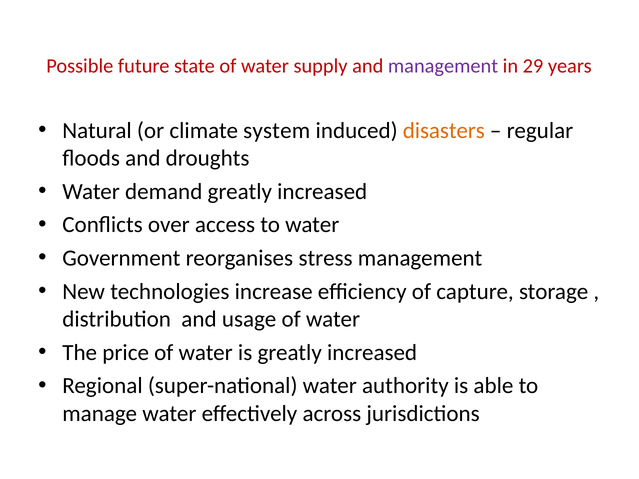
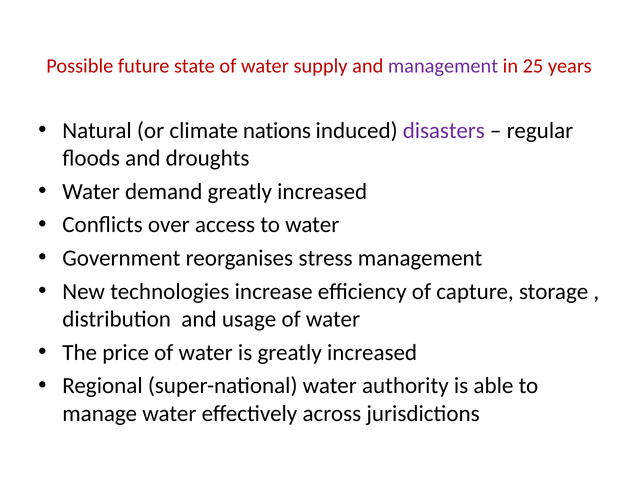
29: 29 -> 25 (533, 66)
system: system -> nations (277, 130)
disasters colour: orange -> purple (444, 130)
